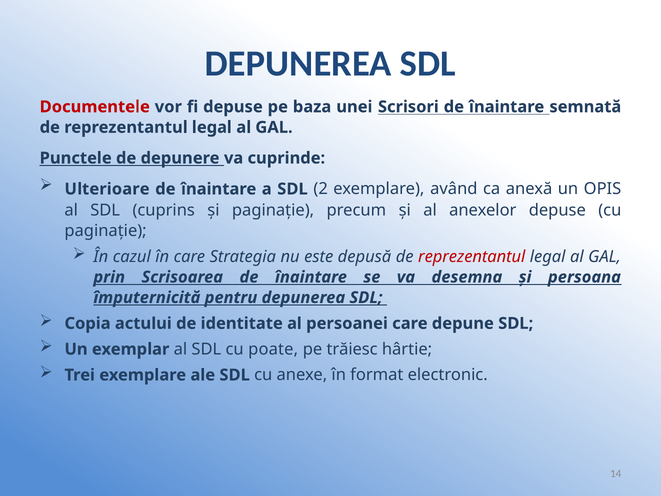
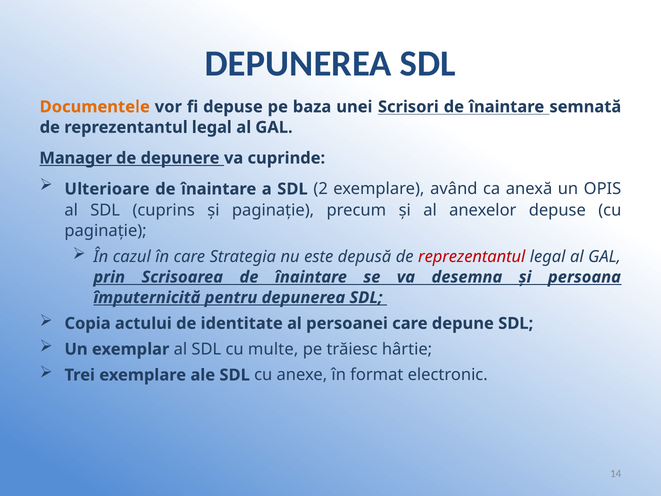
Documentele colour: red -> orange (95, 107)
Punctele: Punctele -> Manager (76, 158)
poate: poate -> multe (273, 349)
